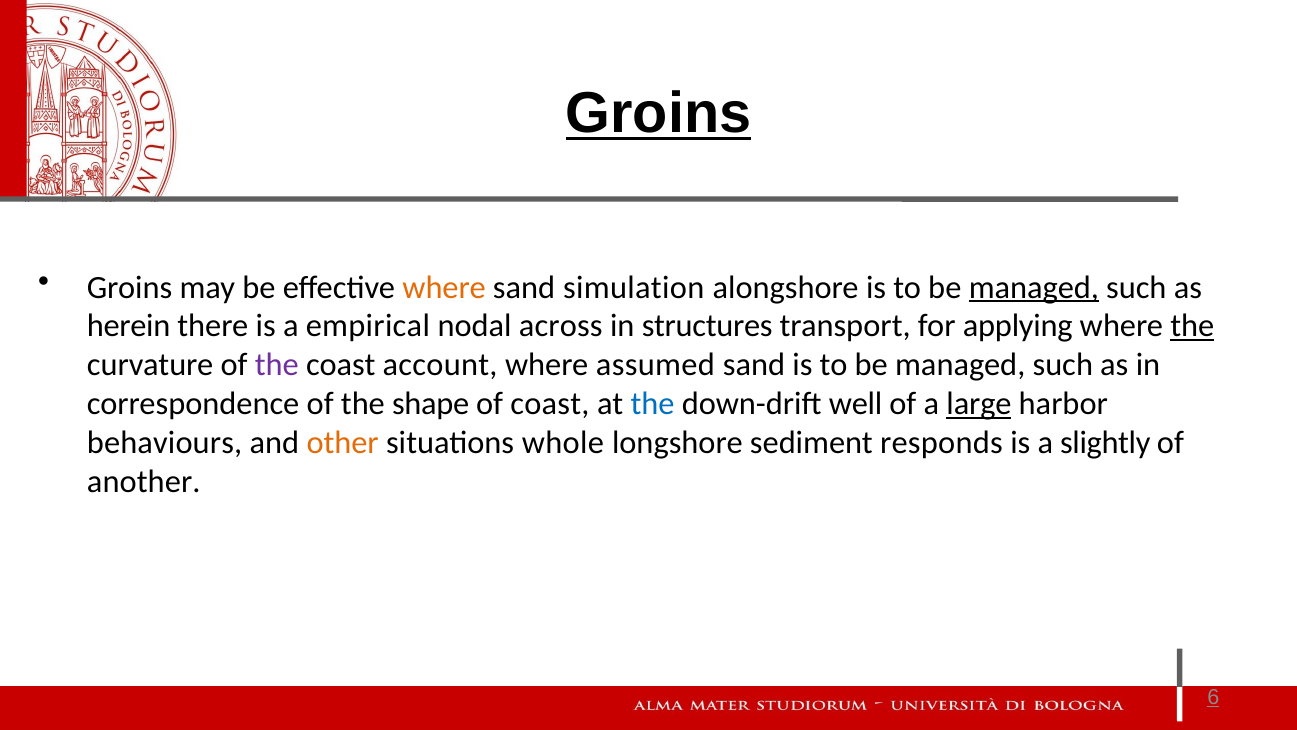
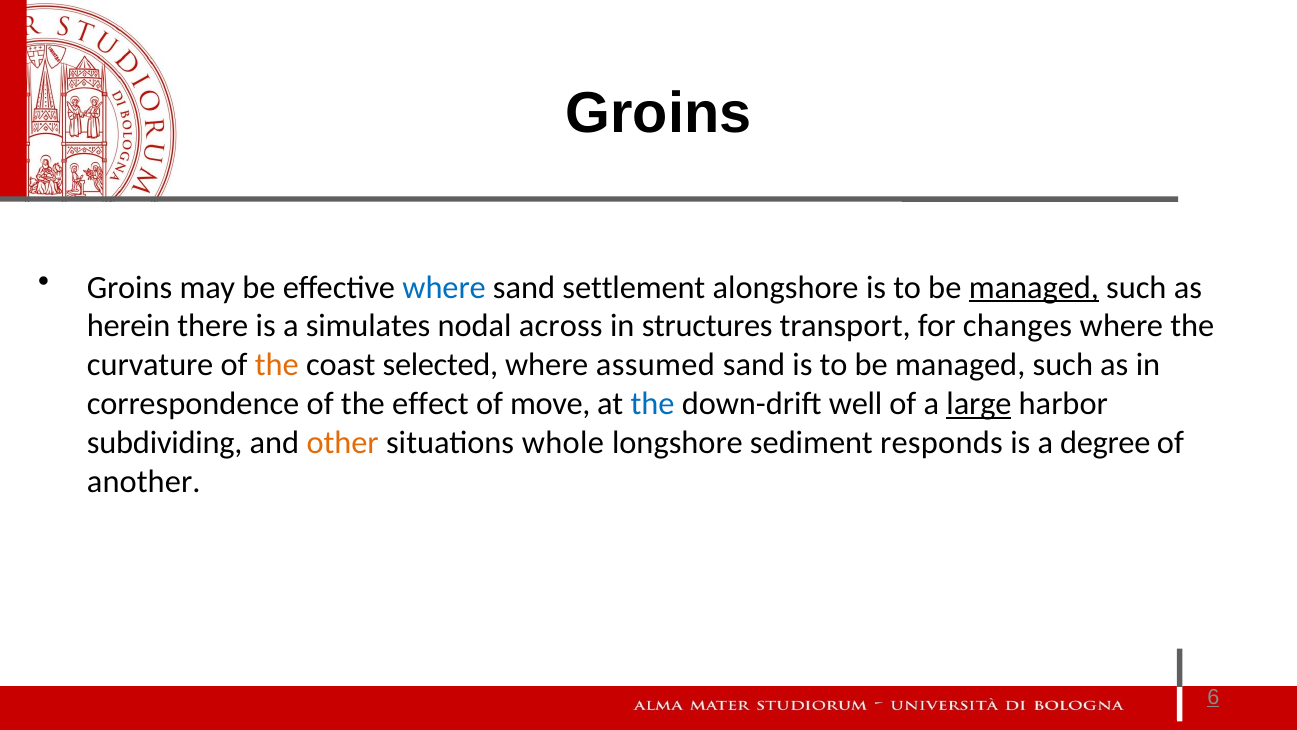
Groins underline: present -> none (659, 113)
where colour: orange -> blue (444, 287)
simulation: simulation -> settlement (634, 287)
empirical: empirical -> simulates (368, 326)
applying: applying -> changes (1018, 326)
the underline: present -> none (1192, 326)
the colour: purple -> orange (277, 365)
account: account -> selected (440, 365)
shape: shape -> effect (430, 404)
of coast: coast -> move (550, 404)
behaviours: behaviours -> subdividing (165, 443)
slightly: slightly -> degree (1105, 443)
